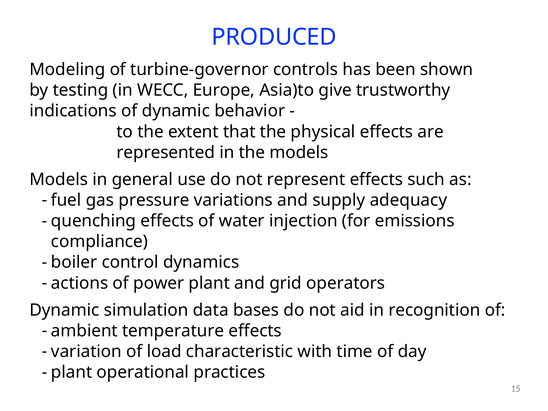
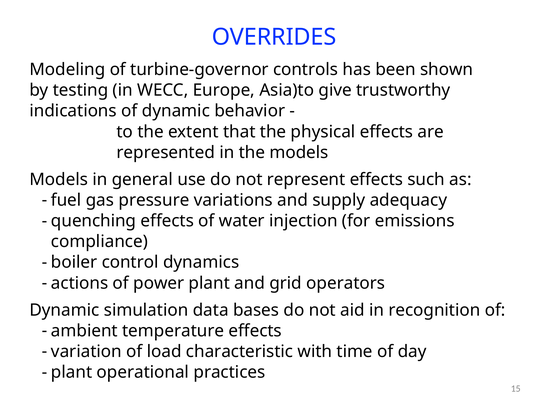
PRODUCED: PRODUCED -> OVERRIDES (274, 37)
